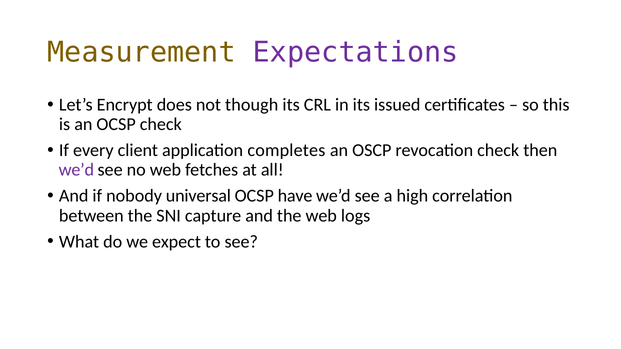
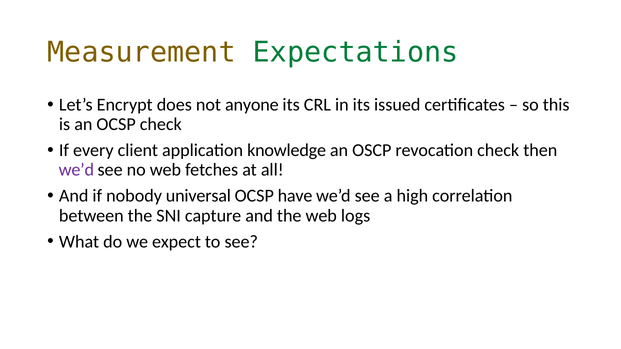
Expectations colour: purple -> green (356, 52)
though: though -> anyone (252, 105)
completes: completes -> knowledge (287, 151)
